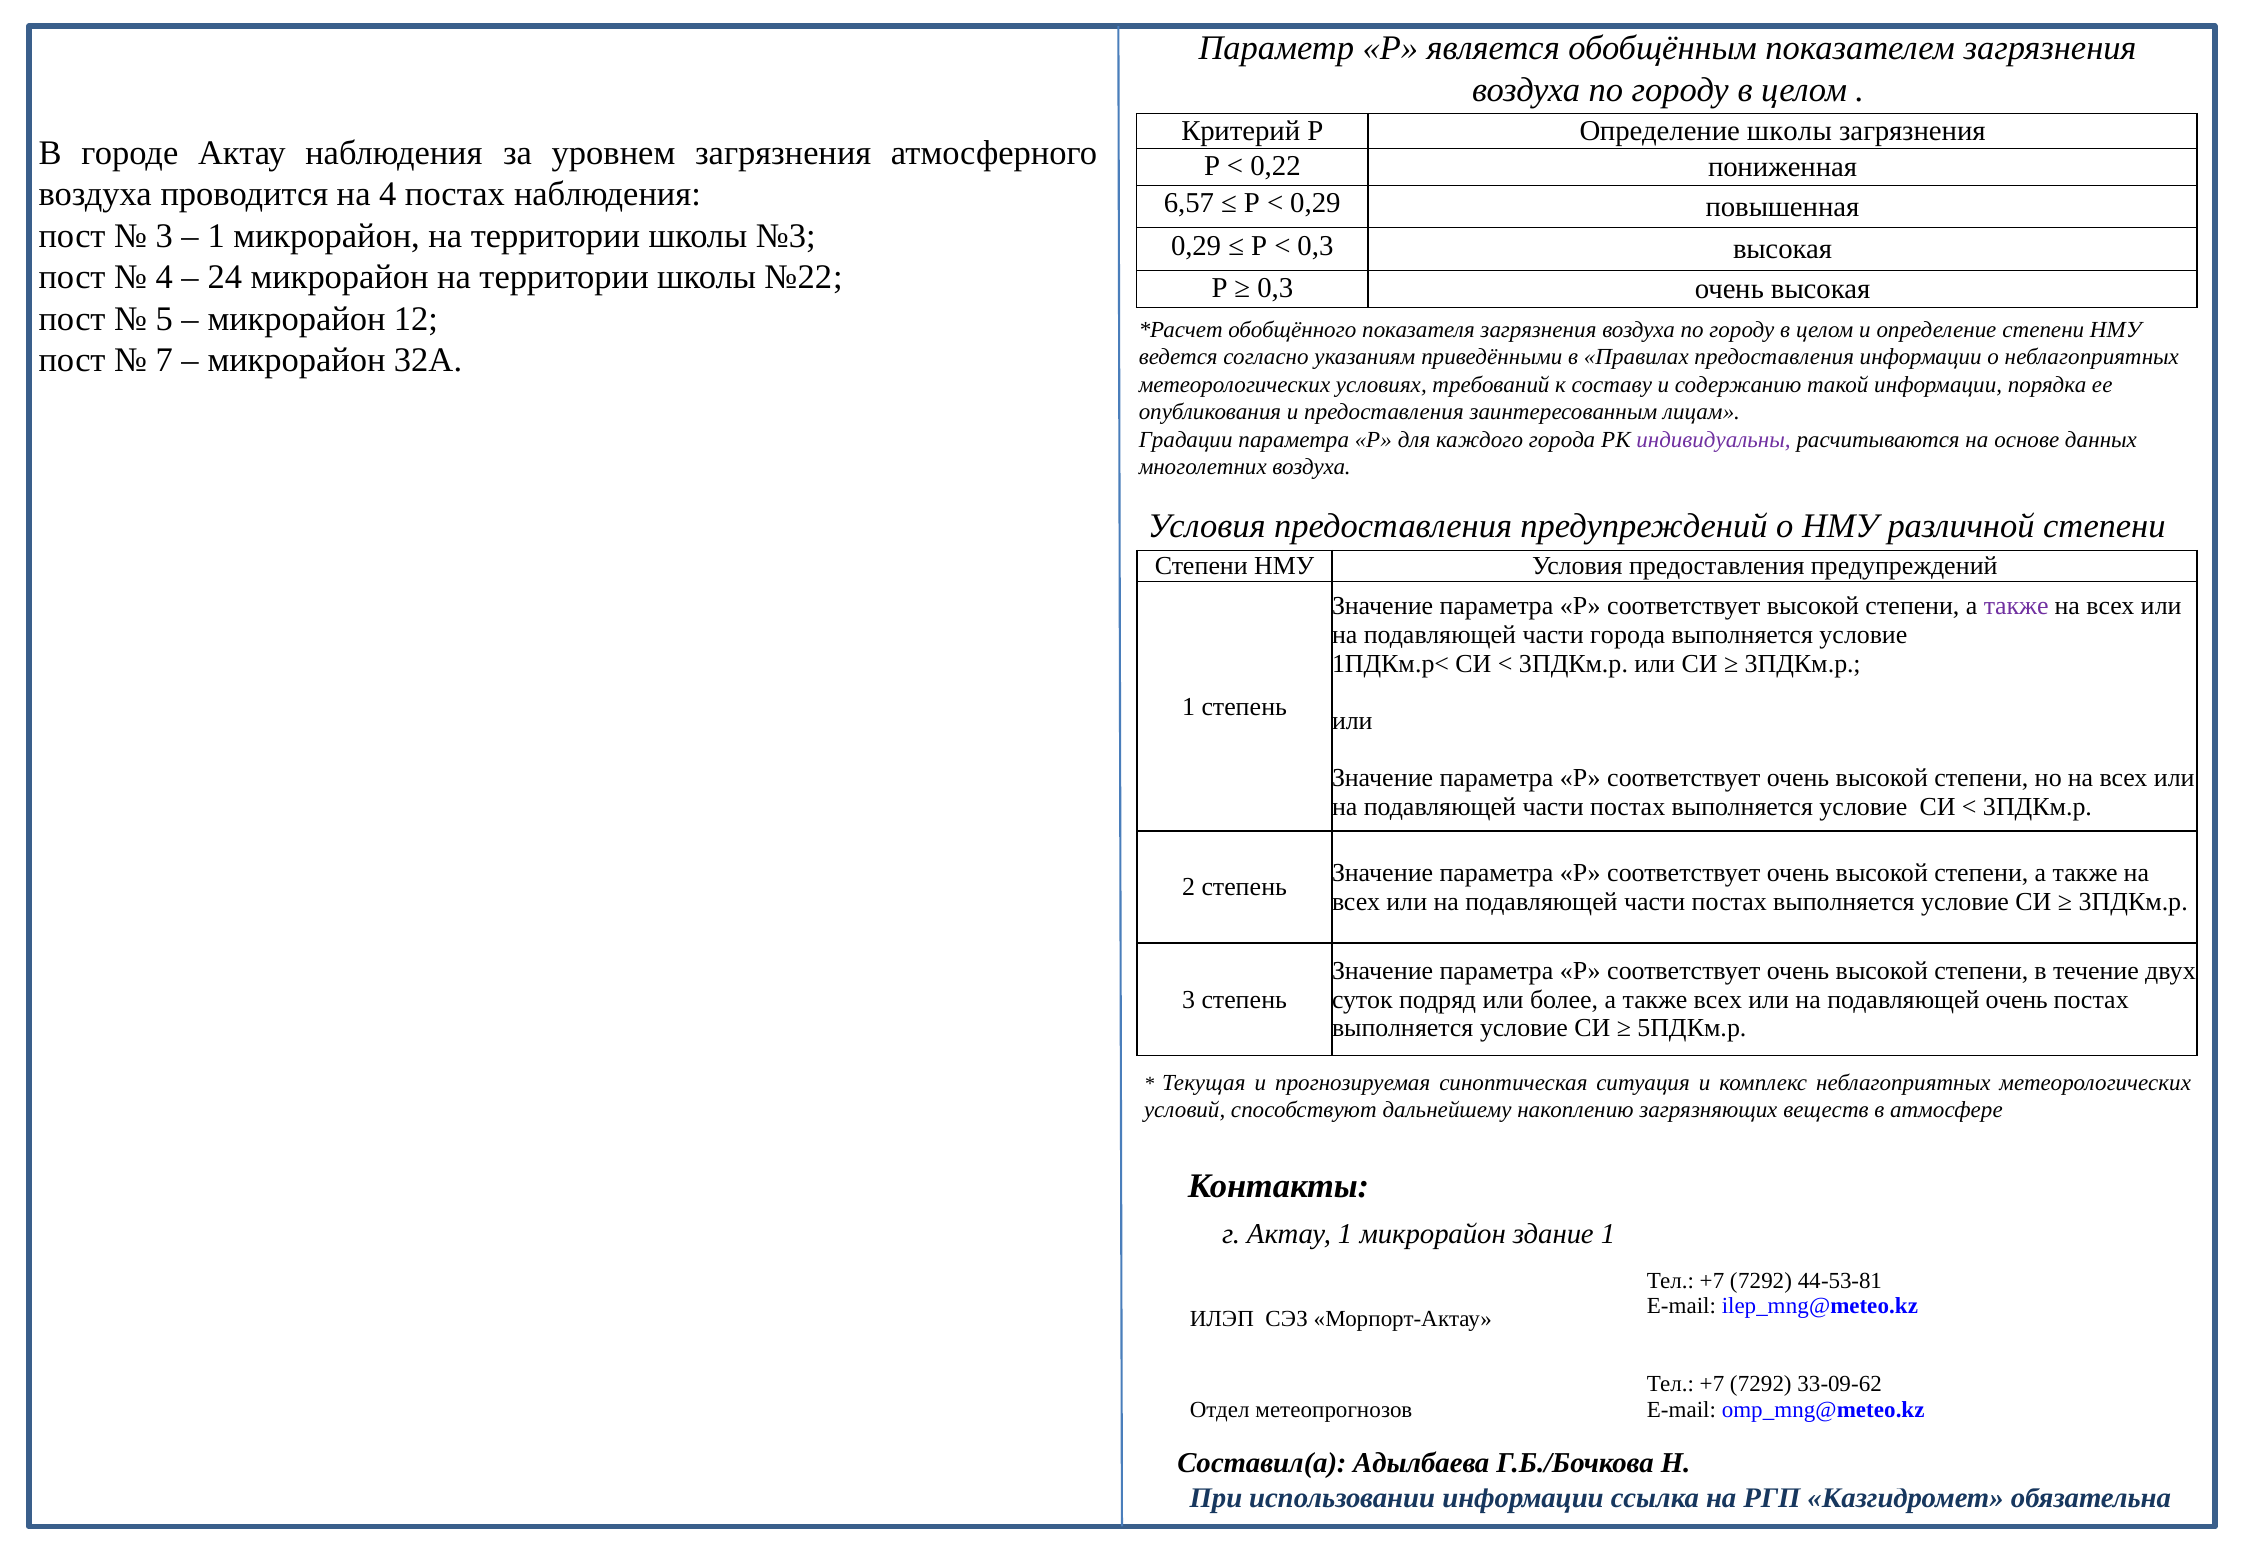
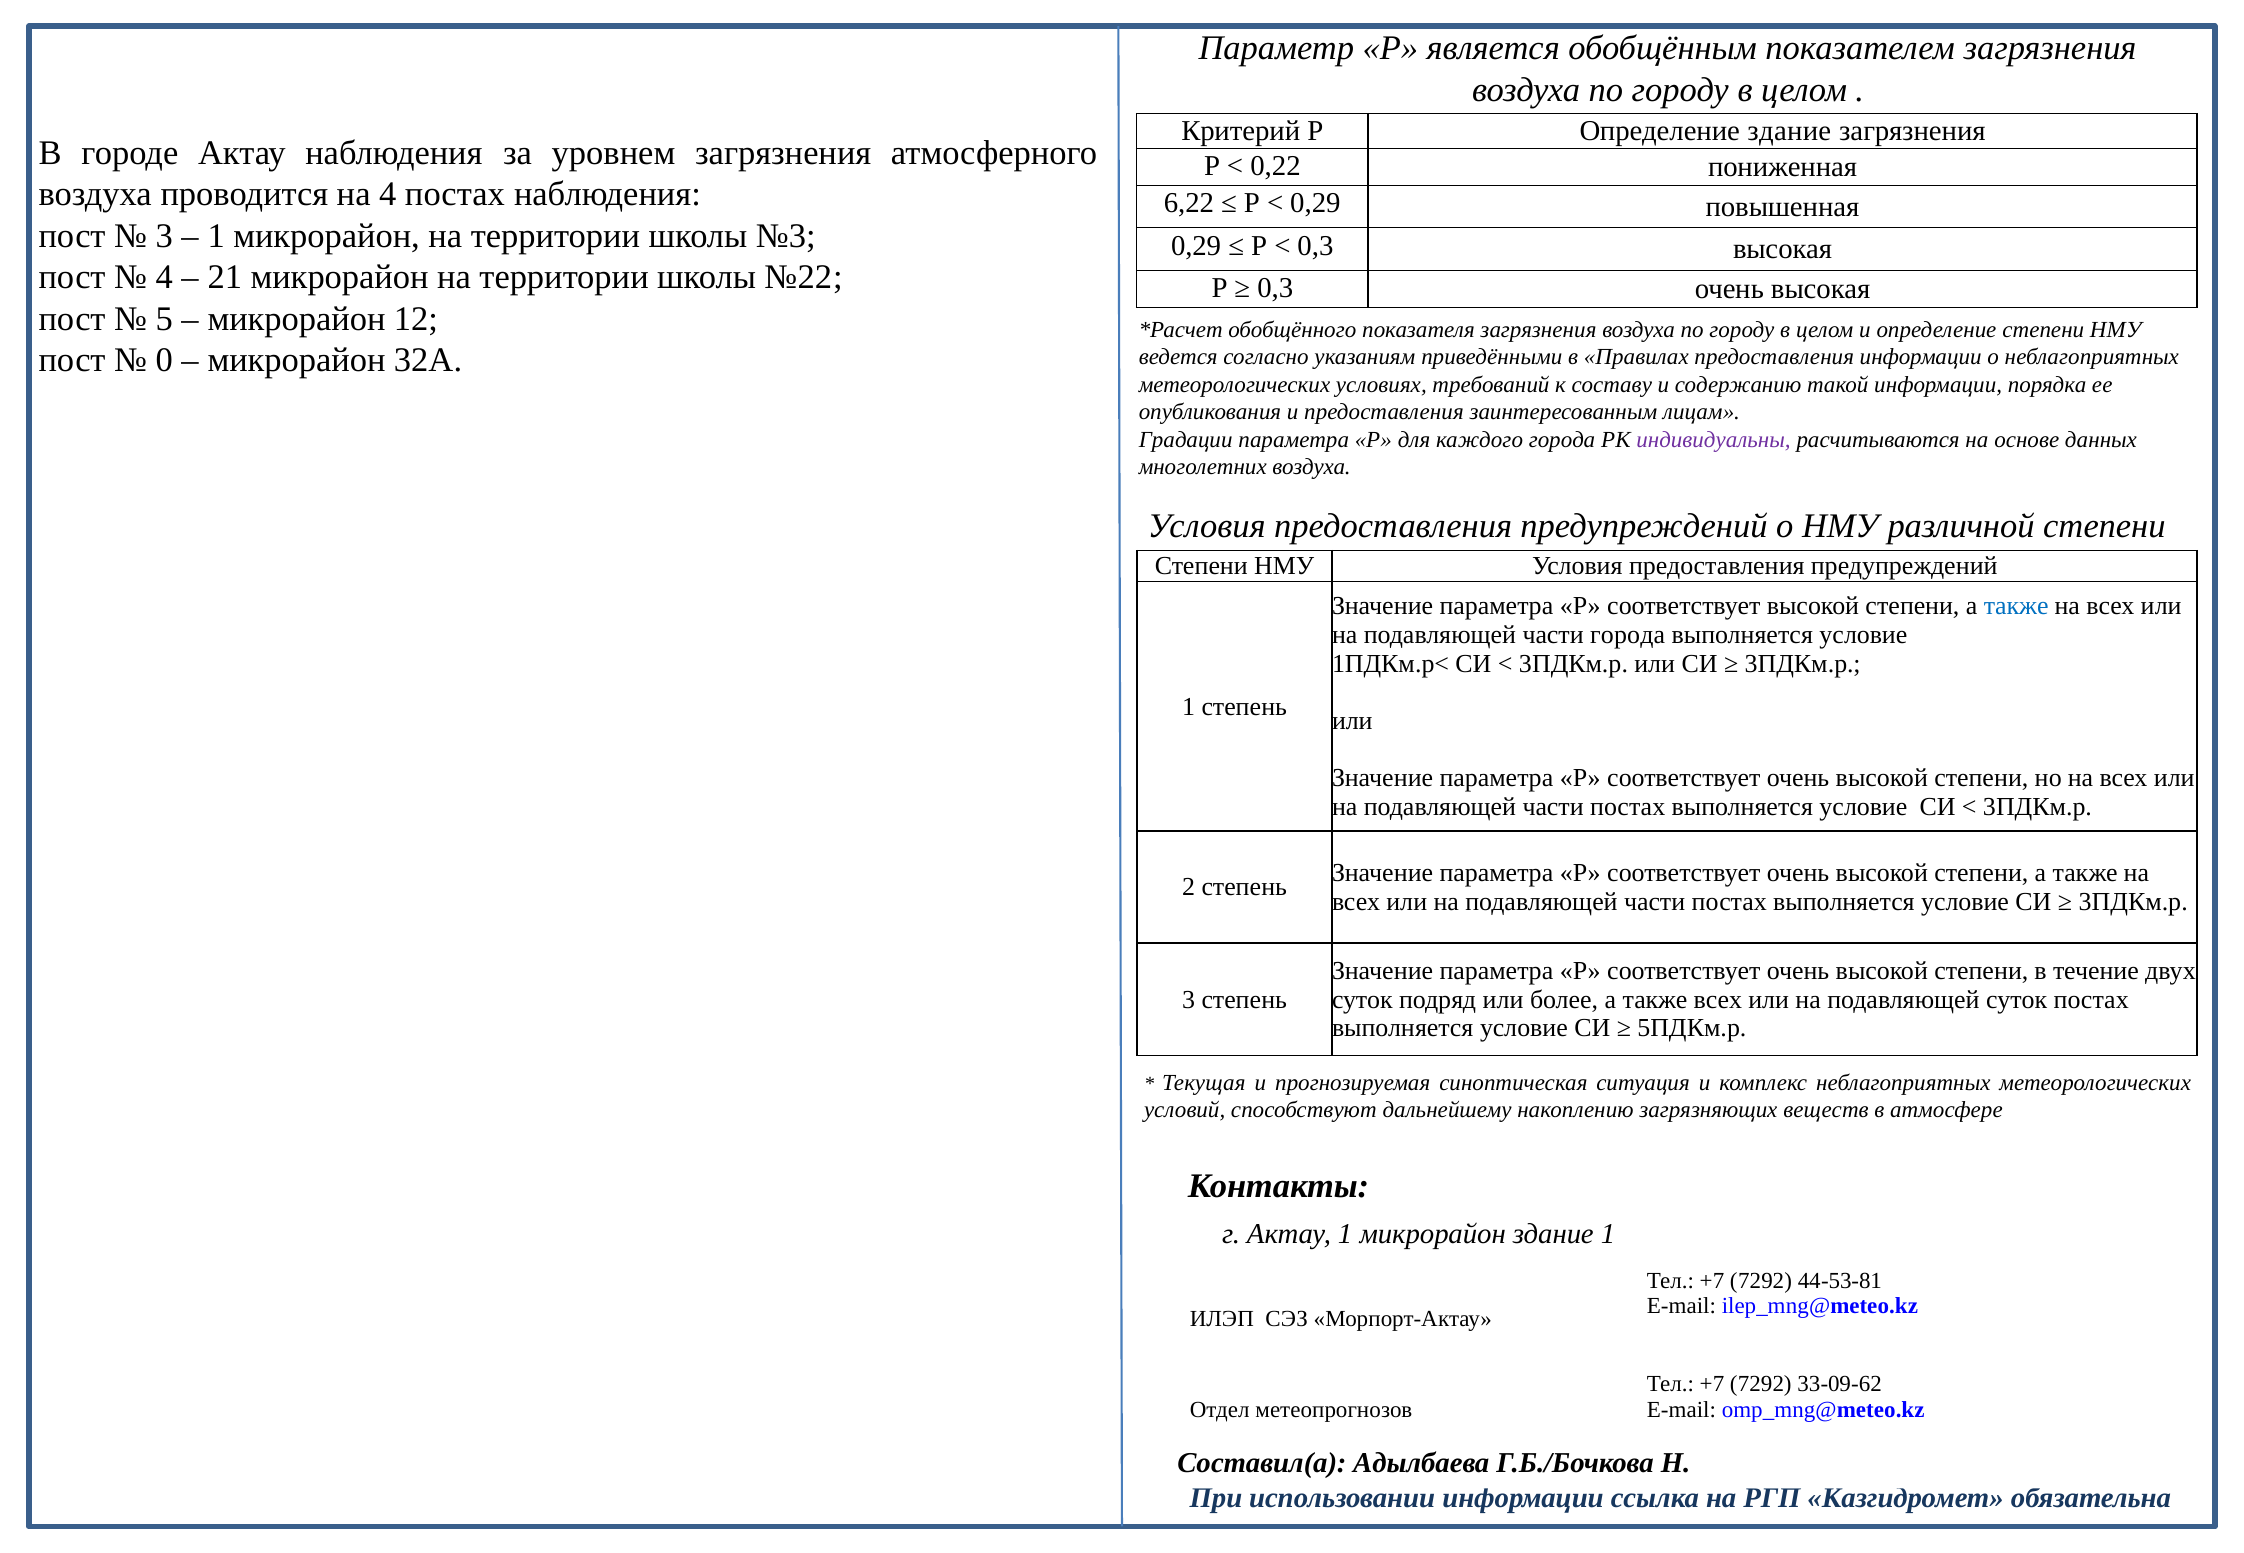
Определение школы: школы -> здание (1789, 131)
6,57: 6,57 -> 6,22 (1189, 204)
24: 24 -> 21 (225, 277)
7: 7 -> 0 (164, 360)
также colour: purple -> blue (2016, 606)
подавляющей очень: очень -> суток (2017, 1000)
